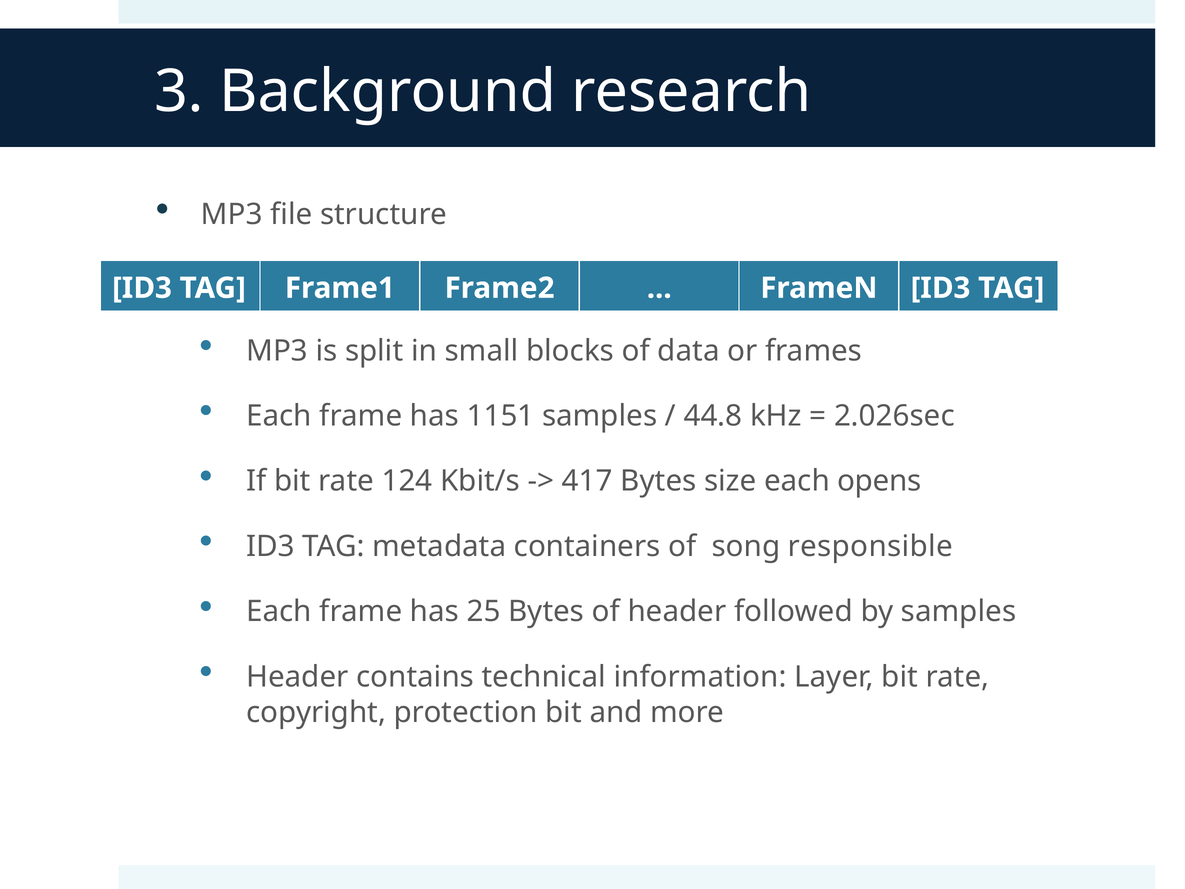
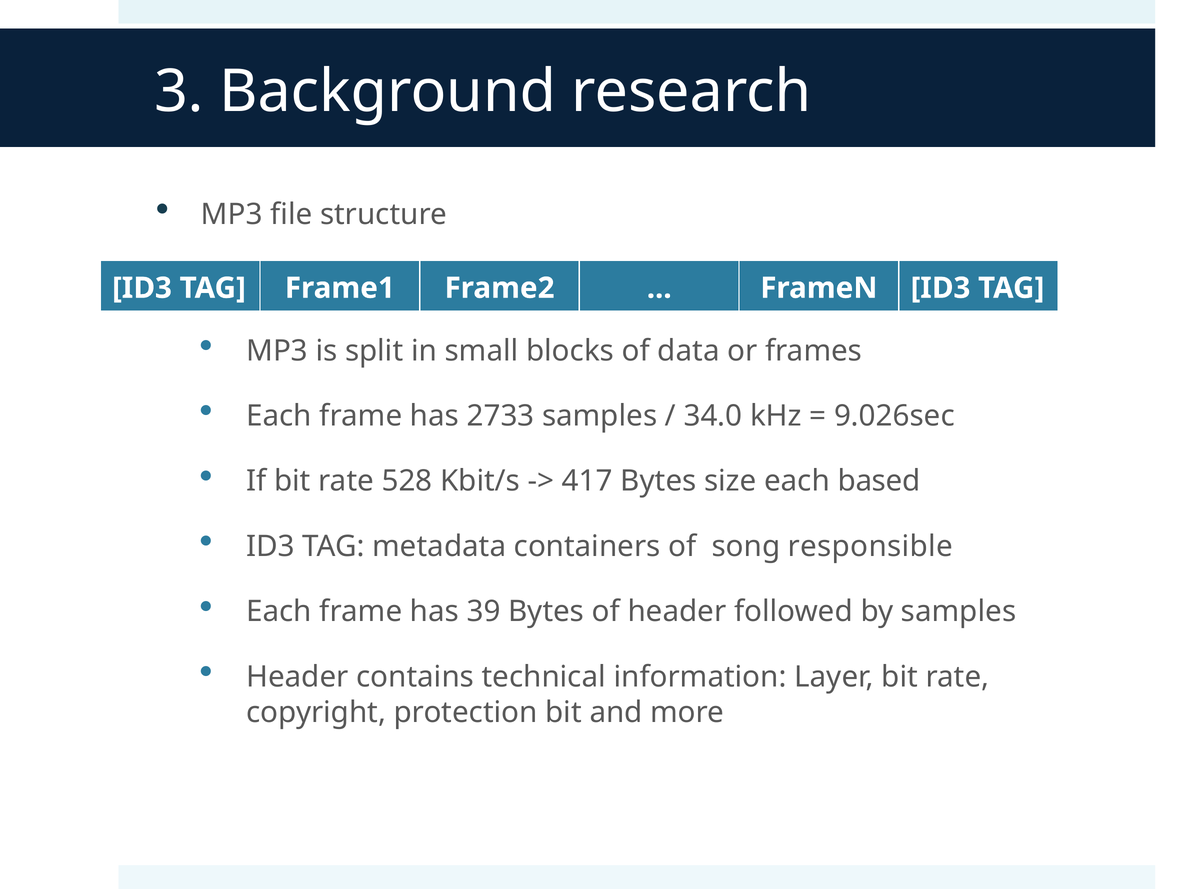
1151: 1151 -> 2733 (501, 416)
44.8: 44.8 -> 34.0 (713, 416)
2.026sec: 2.026sec -> 9.026sec (894, 416)
124: 124 -> 528 (407, 481)
opens: opens -> based (879, 481)
25: 25 -> 39 (484, 611)
